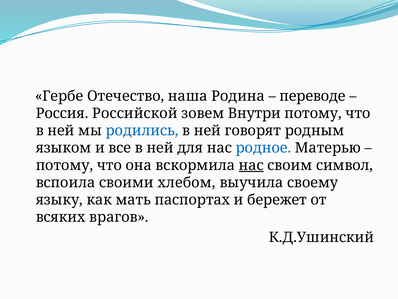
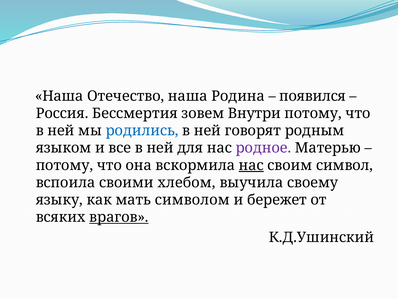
Гербе: Гербе -> Наша (59, 96)
переводе: переводе -> появился (313, 96)
Российской: Российской -> Бессмертия (135, 113)
родное colour: blue -> purple (263, 148)
паспортах: паспортах -> символом (192, 200)
врагов underline: none -> present (119, 217)
